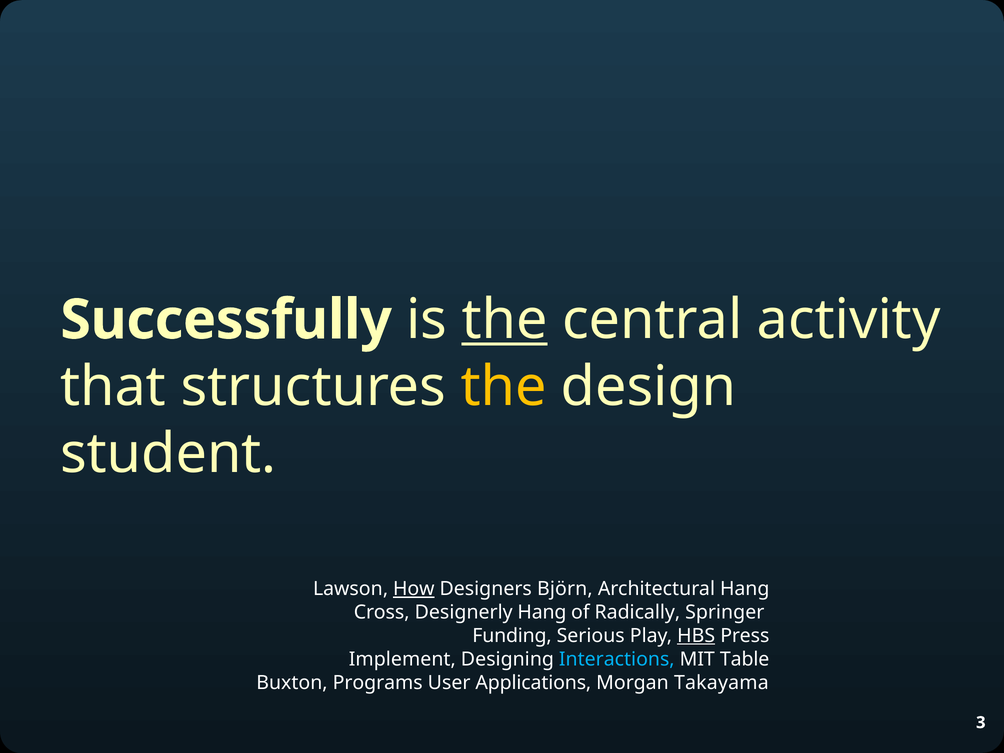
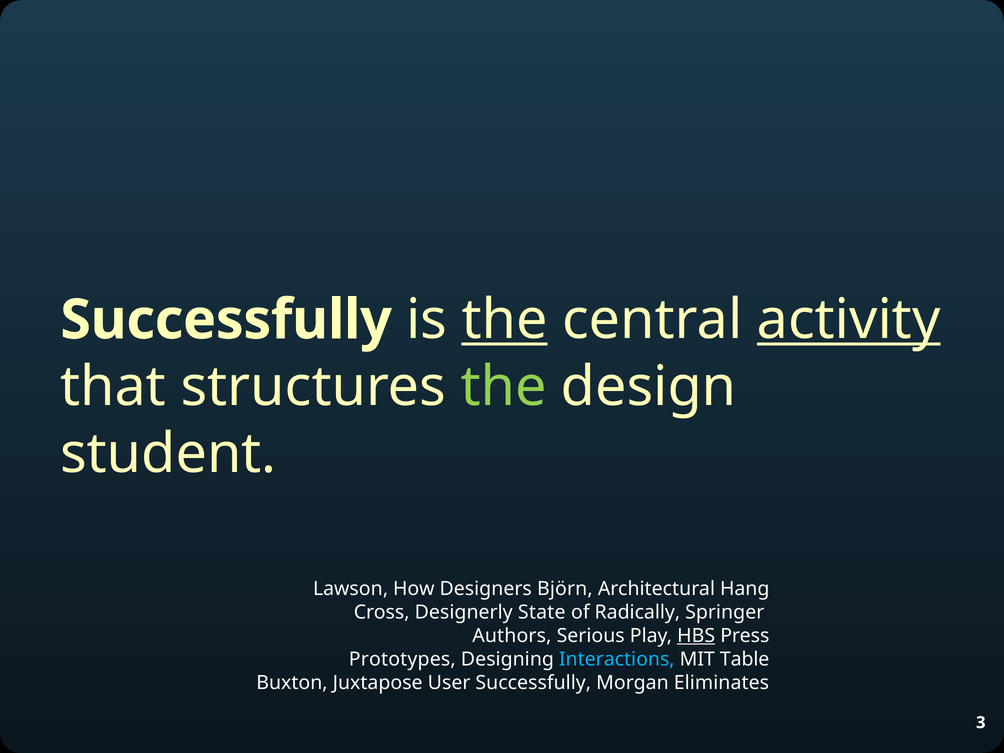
activity underline: none -> present (849, 320)
the colour: yellow -> light green (504, 387)
How underline: present -> none (414, 589)
Designerly Hang: Hang -> State (542, 612)
Funding: Funding -> Authors (512, 636)
Implement: Implement -> Prototypes (402, 659)
Programs: Programs -> Juxtapose (378, 683)
User Applications: Applications -> Successfully (533, 683)
Takayama: Takayama -> Eliminates (721, 683)
